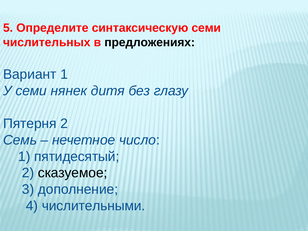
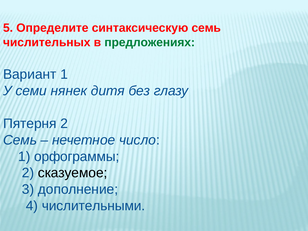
синтаксическую семи: семи -> семь (206, 28)
предложениях colour: black -> green (150, 42)
пятидесятый: пятидесятый -> орфограммы (77, 157)
